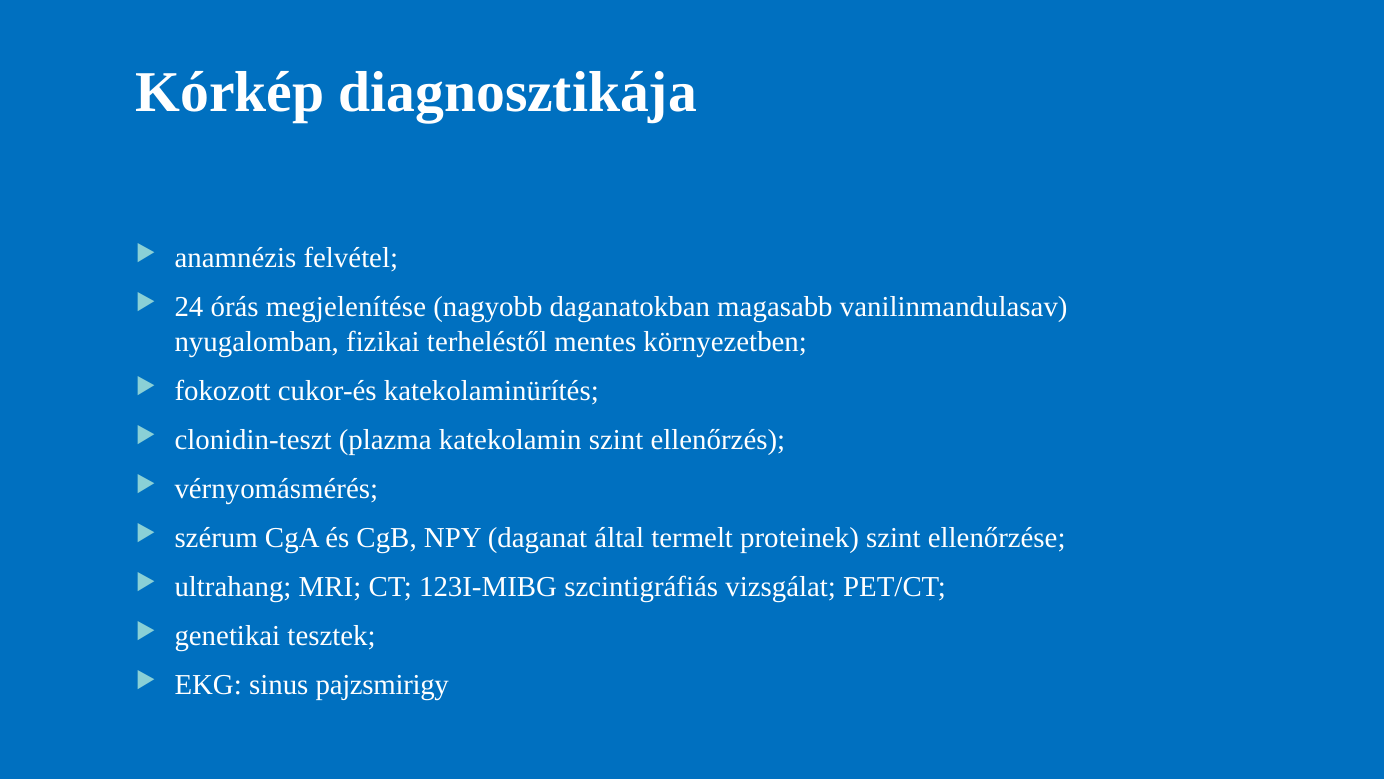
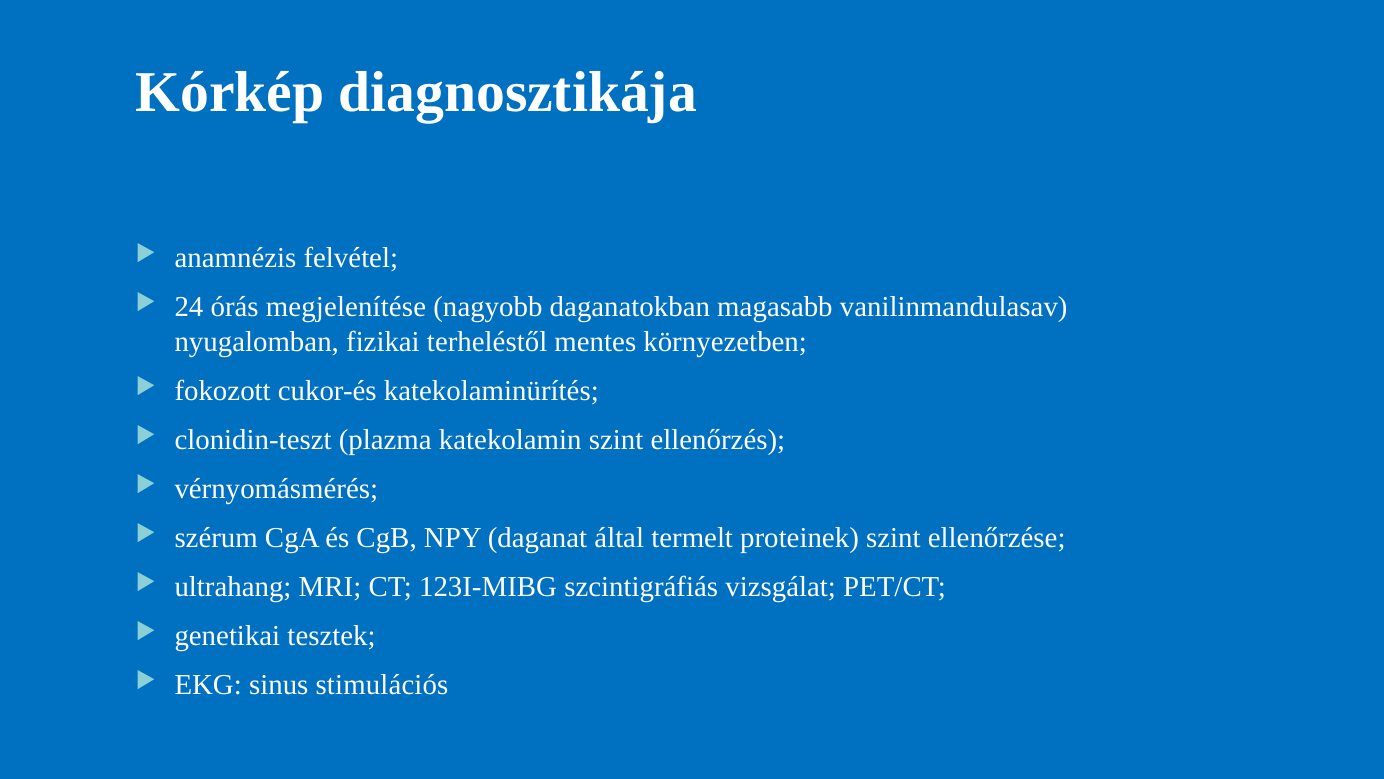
pajzsmirigy: pajzsmirigy -> stimulációs (382, 685)
